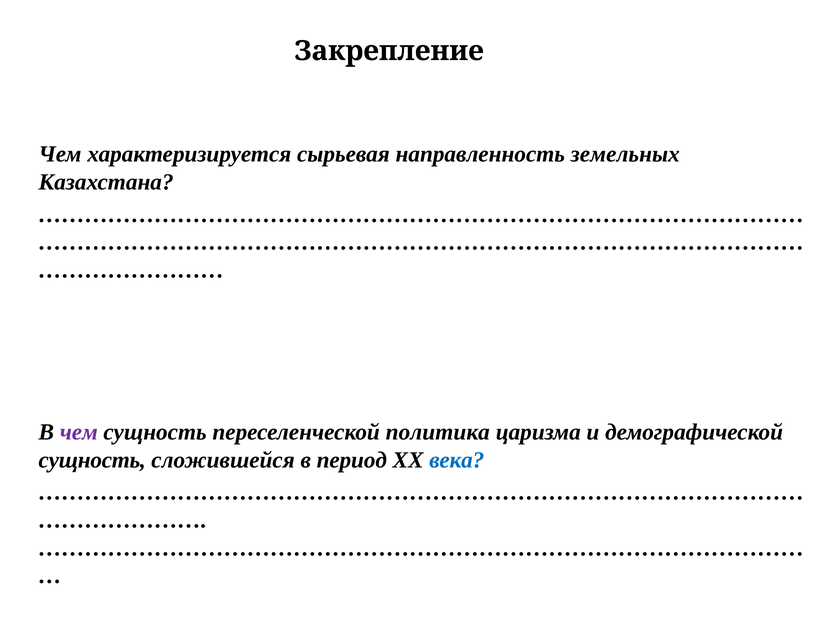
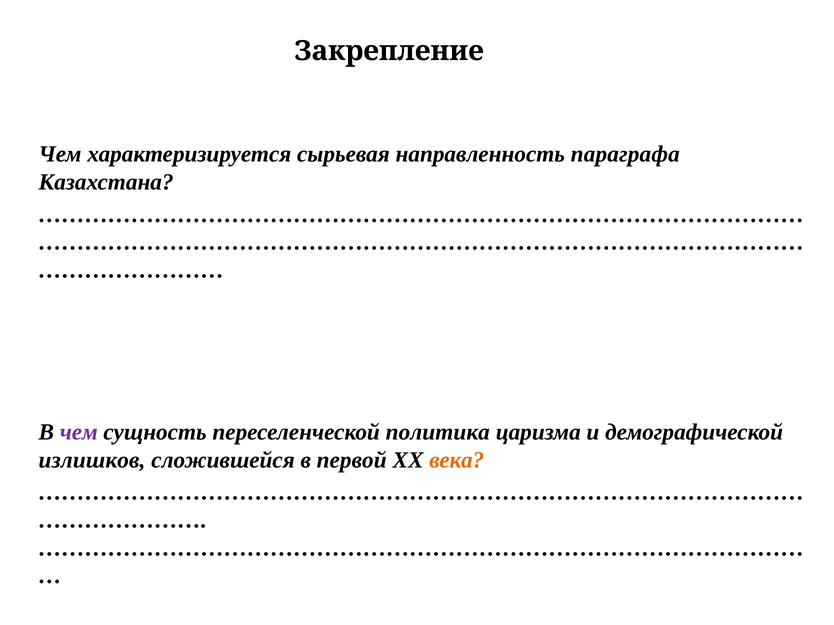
земельных: земельных -> параграфа (625, 154)
сущность: сущность -> излишков (92, 460)
период: период -> первой (352, 460)
века colour: blue -> orange (457, 460)
